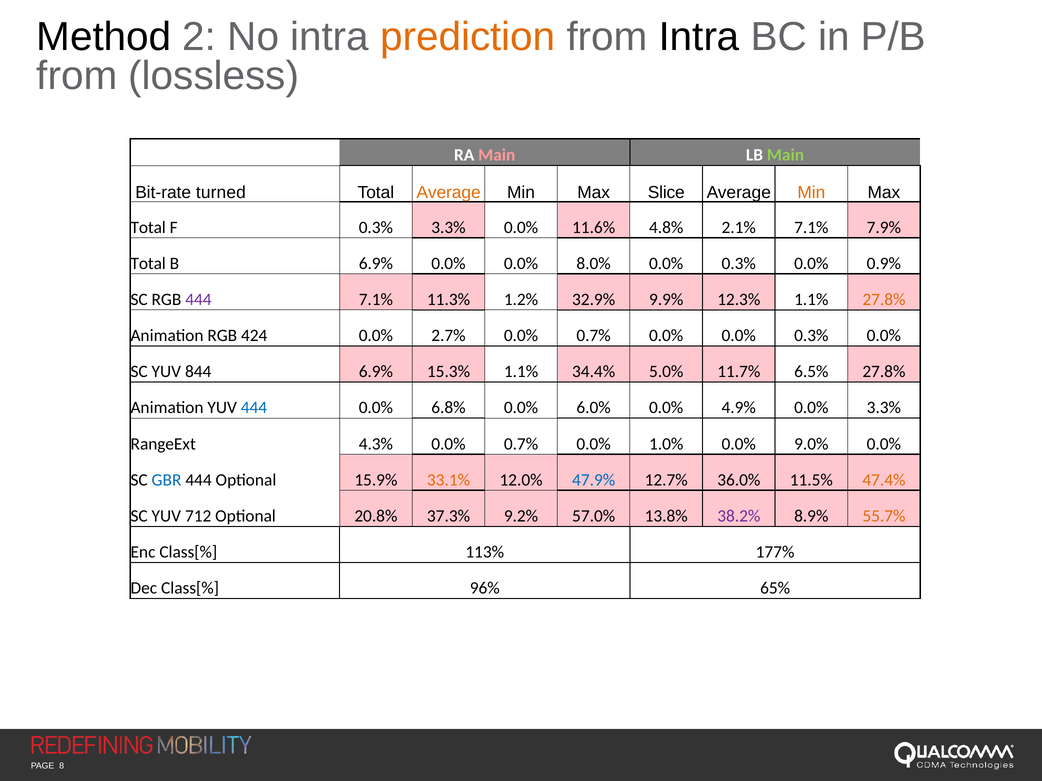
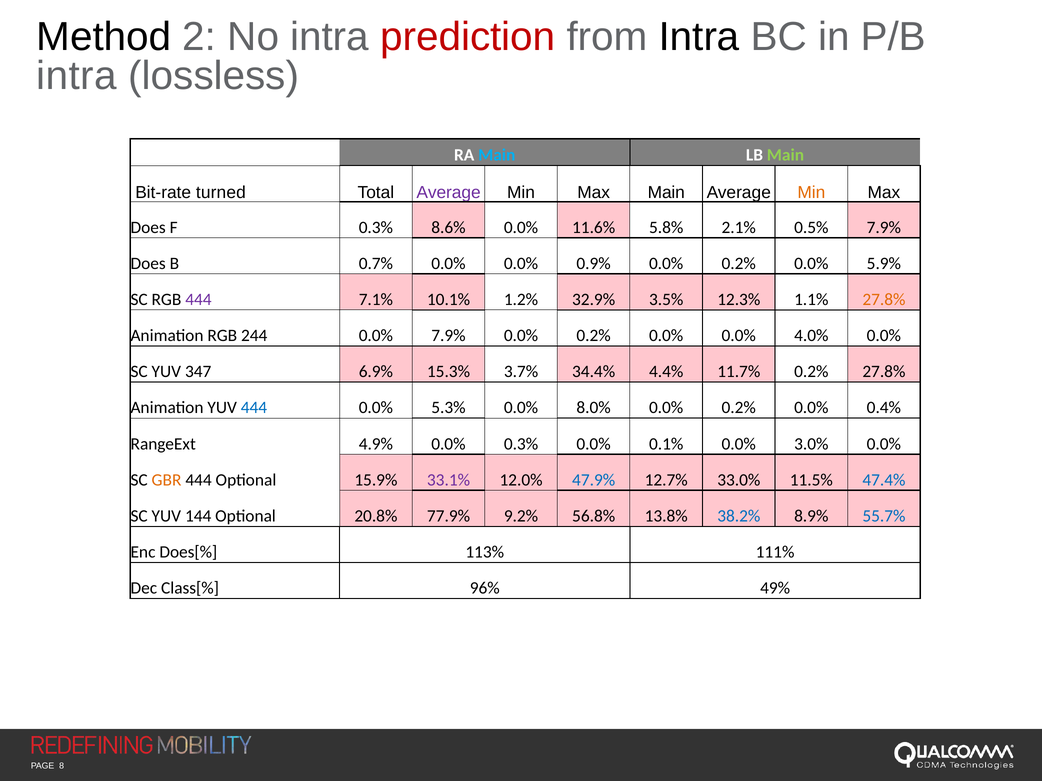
prediction colour: orange -> red (468, 37)
from: from -> intra (77, 76)
Main colour: pink -> light blue (497, 155)
Average colour: orange -> purple (449, 192)
Max Slice: Slice -> Main (666, 192)
Total: Total -> Does (148, 227)
0.3% 3.3%: 3.3% -> 8.6% (448, 227)
4.8%: 4.8% -> 5.8% (666, 227)
2.1% 7.1%: 7.1% -> 0.5% (811, 227)
Total: Total -> Does (148, 264)
B 6.9%: 6.9% -> 0.7% (376, 264)
8.0%: 8.0% -> 0.9% (594, 264)
0.3%: 0.3% -> 0.2% (739, 264)
0.9%: 0.9% -> 5.9% (884, 264)
11.3%: 11.3% -> 10.1% (449, 300)
9.9%: 9.9% -> 3.5% (666, 300)
424: 424 -> 244 (254, 336)
0.0% 2.7%: 2.7% -> 7.9% (448, 336)
0.7%: 0.7% -> 0.2% (594, 336)
0.0% 0.0% 0.3%: 0.3% -> 4.0% (811, 336)
844: 844 -> 347 (198, 372)
15.3% 1.1%: 1.1% -> 3.7% (521, 372)
5.0%: 5.0% -> 4.4% (666, 372)
11.7% 6.5%: 6.5% -> 0.2% (811, 372)
6.8%: 6.8% -> 5.3% (448, 408)
6.0%: 6.0% -> 8.0% (594, 408)
4.9%: 4.9% -> 0.2% (739, 408)
0.0% 3.3%: 3.3% -> 0.4% (884, 408)
4.3%: 4.3% -> 4.9% (376, 444)
0.7%: 0.7% -> 0.3% (521, 444)
1.0%: 1.0% -> 0.1% (666, 444)
9.0%: 9.0% -> 3.0% (811, 444)
GBR colour: blue -> orange (167, 480)
33.1% colour: orange -> purple (449, 480)
36.0%: 36.0% -> 33.0% (739, 480)
47.4% colour: orange -> blue (884, 480)
712: 712 -> 144 (198, 516)
37.3%: 37.3% -> 77.9% (449, 516)
57.0%: 57.0% -> 56.8% (594, 516)
38.2% colour: purple -> blue (739, 516)
55.7% colour: orange -> blue (884, 516)
Enc Class[%: Class[% -> Does[% (188, 552)
177%: 177% -> 111% (775, 552)
65%: 65% -> 49% (775, 588)
